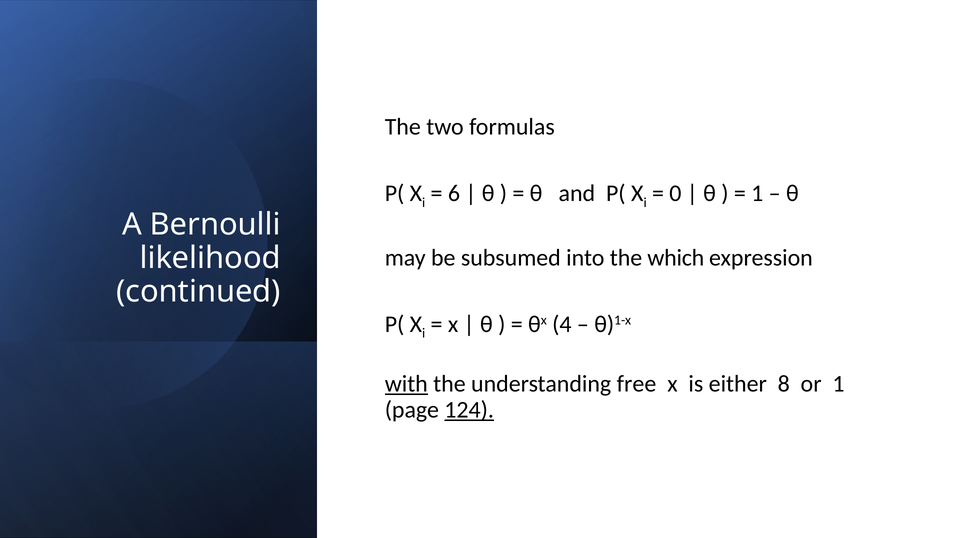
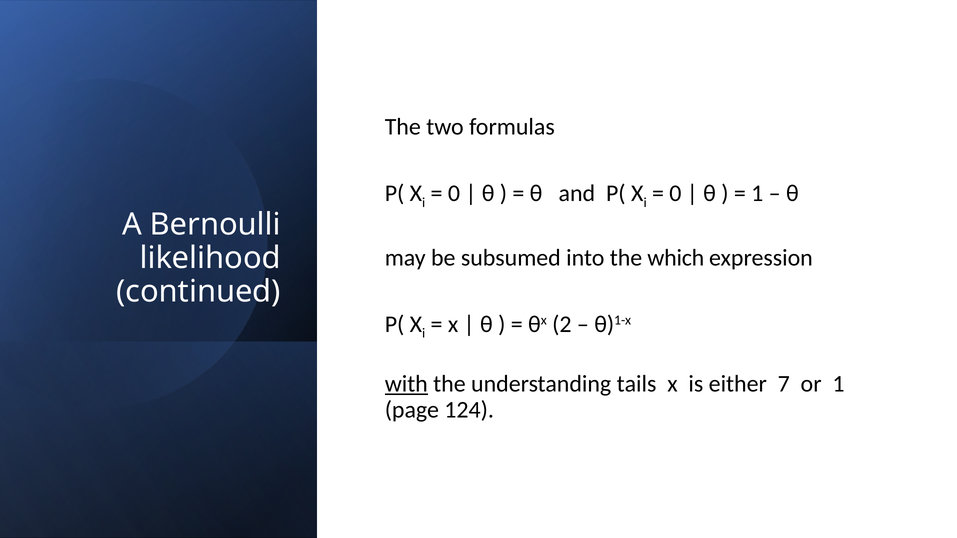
6: 6 -> 0 (454, 193)
4: 4 -> 2 (562, 324)
free: free -> tails (637, 384)
8: 8 -> 7 (784, 384)
124 underline: present -> none (469, 410)
